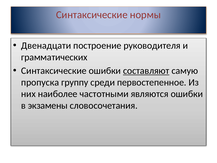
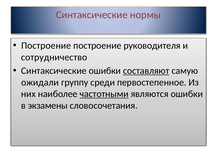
Двенадцати: Двенадцати -> Построение (46, 46)
грамматических: грамматических -> сотрудничество (54, 57)
пропуска: пропуска -> ожидали (40, 82)
частотными underline: none -> present (104, 94)
